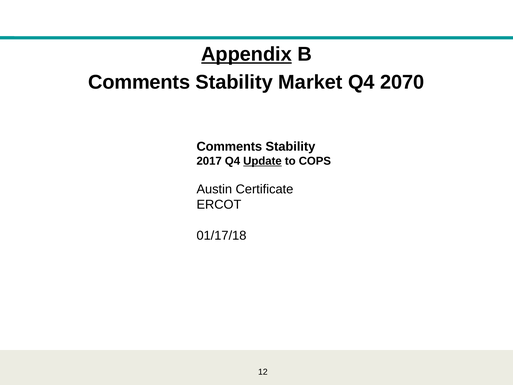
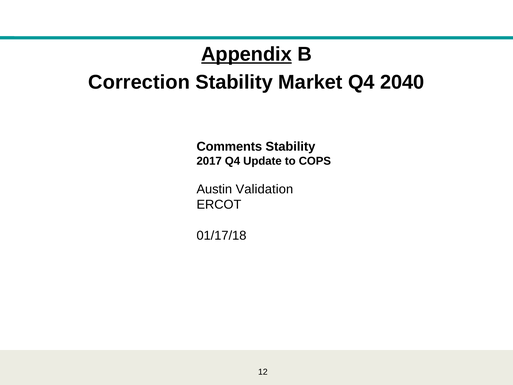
Comments: Comments -> Correction (139, 82)
2070: 2070 -> 2040 (402, 82)
Update underline: present -> none (262, 161)
Certificate: Certificate -> Validation (264, 189)
